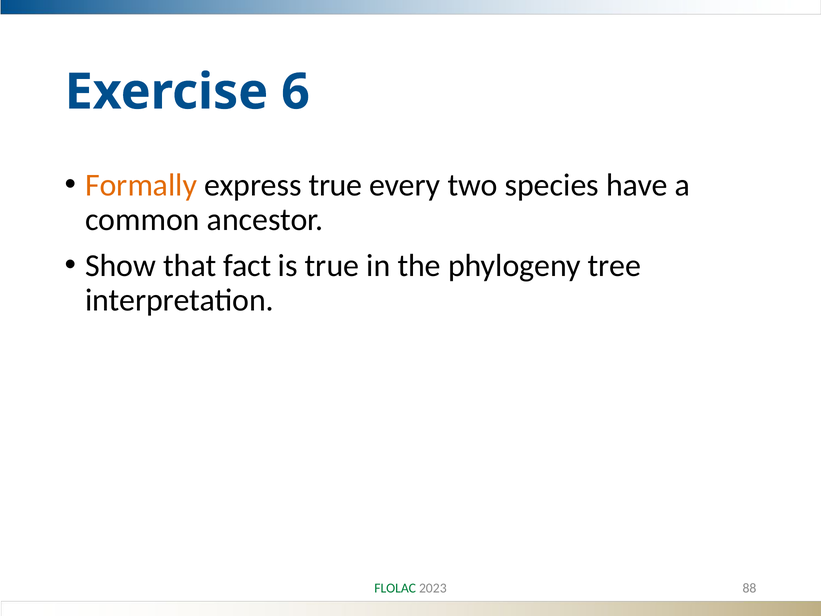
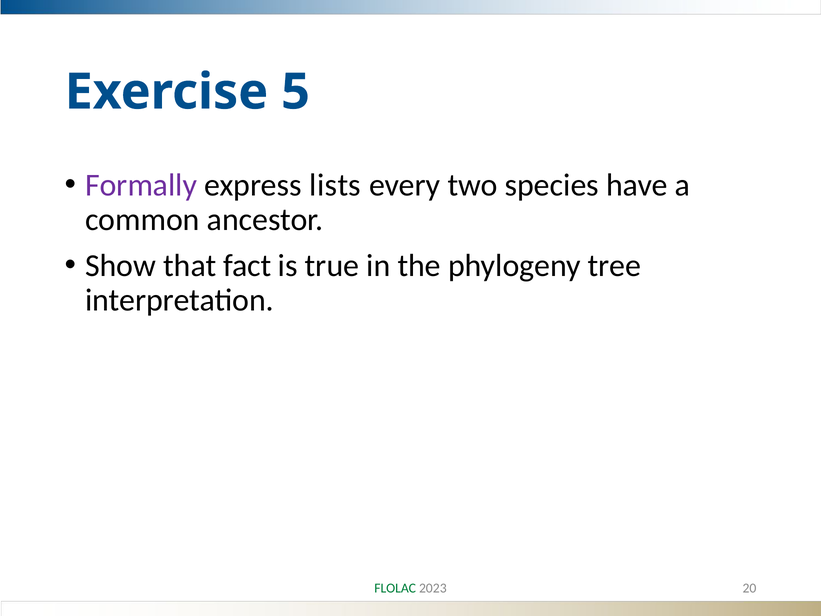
6: 6 -> 5 (296, 92)
Formally colour: orange -> purple (141, 185)
express true: true -> lists (335, 185)
88: 88 -> 20 (749, 588)
